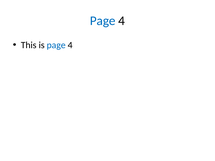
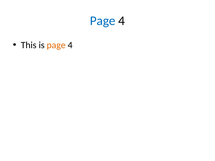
page colour: blue -> orange (56, 45)
